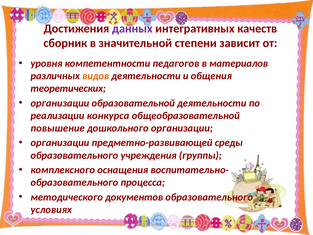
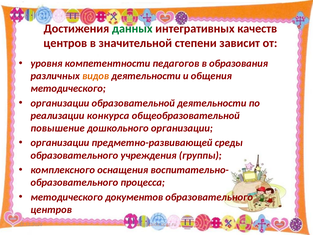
данных colour: purple -> green (132, 29)
сборник: сборник -> центров (65, 43)
материалов: материалов -> образования (239, 63)
теоретических: теоретических -> методического (68, 88)
условиях: условиях -> центров (51, 209)
